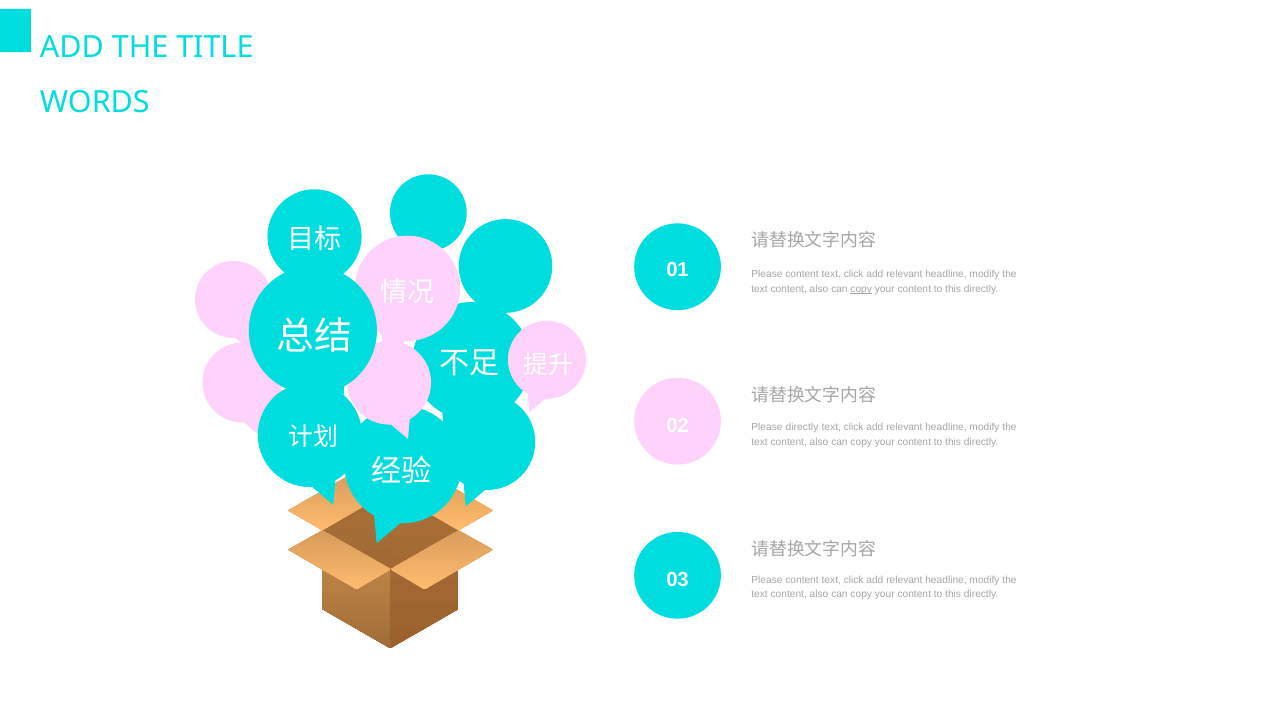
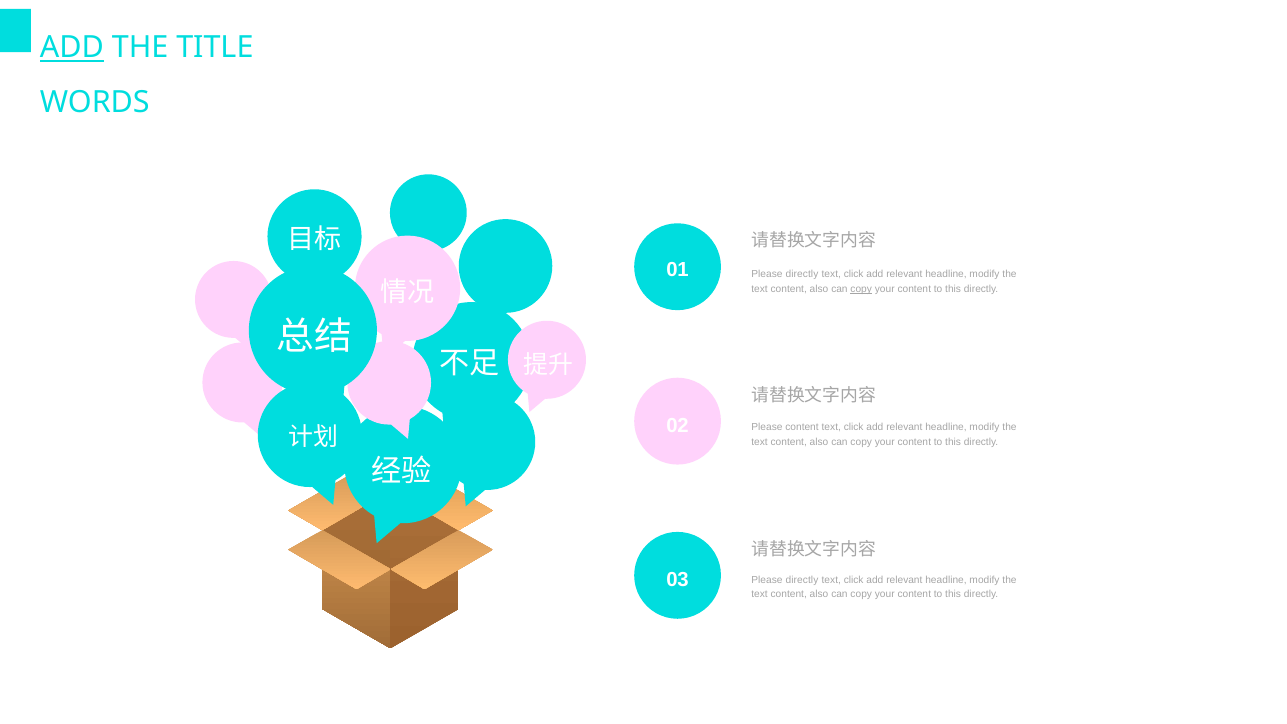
ADD underline: none -> present (72, 48)
content: content -> directly (802, 275)
Please directly: directly -> content (802, 427)
content: content -> directly (802, 580)
